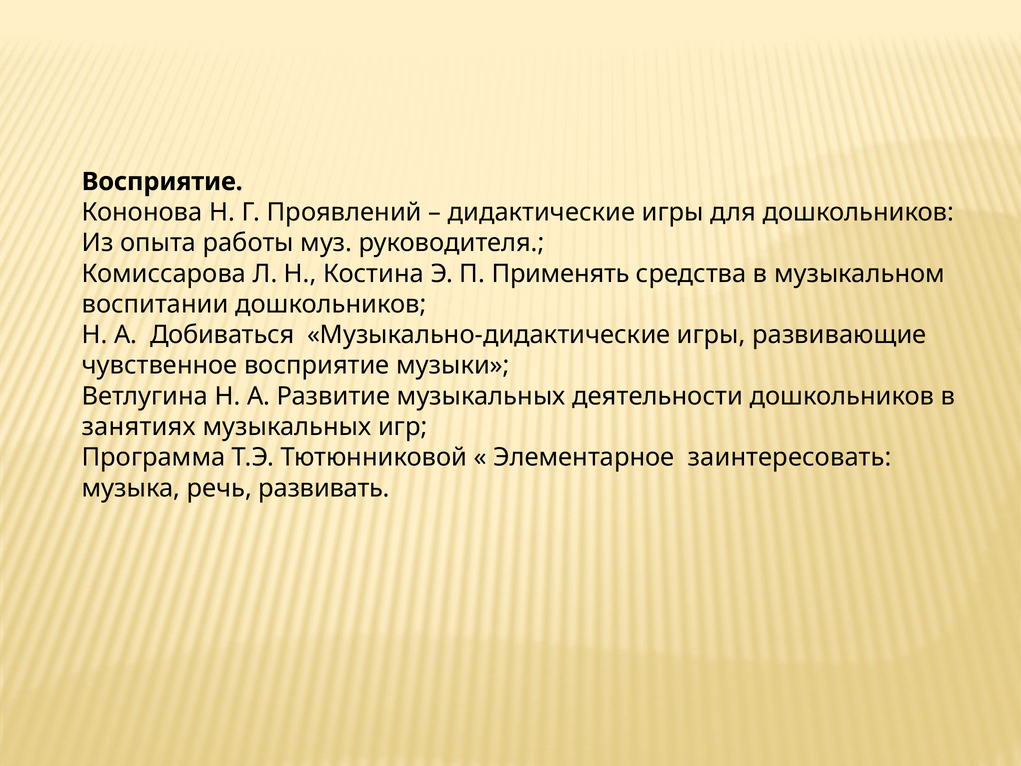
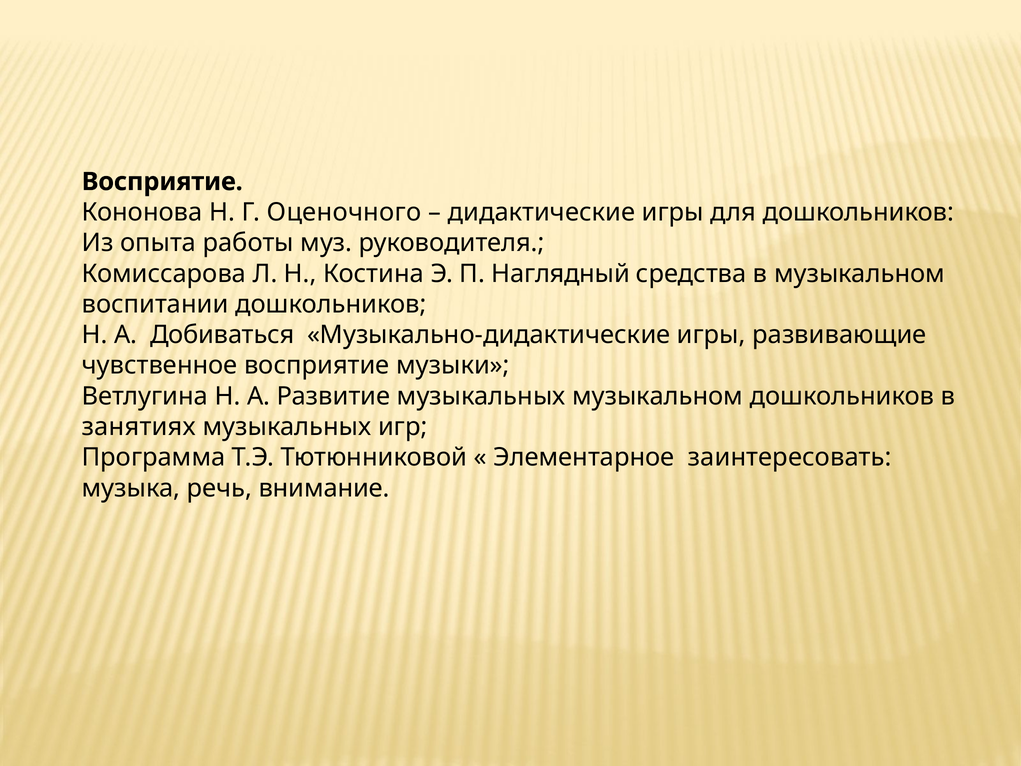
Проявлений: Проявлений -> Оценочного (344, 212)
Применять: Применять -> Наглядный (561, 274)
музыкальных деятельности: деятельности -> музыкальном (658, 396)
развивать: развивать -> внимание (324, 488)
